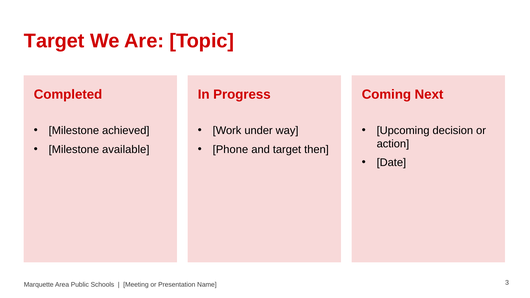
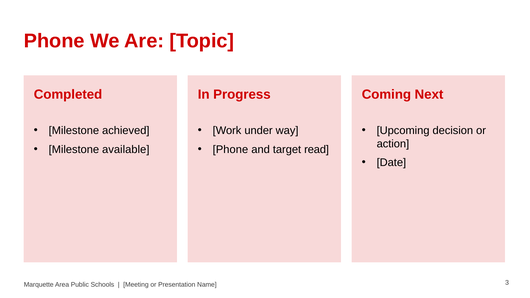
Target: Target -> Phone (54, 41)
then: then -> read (317, 149)
